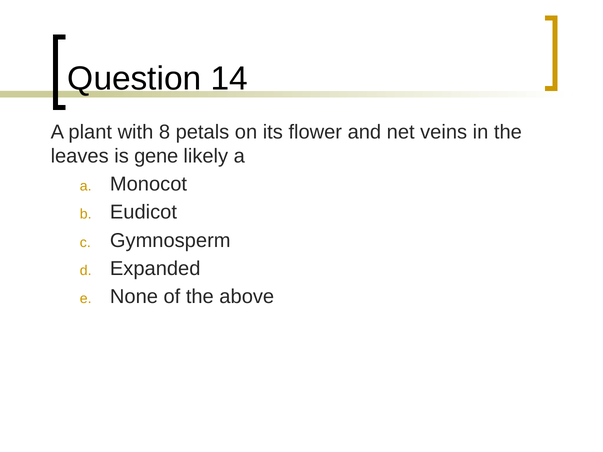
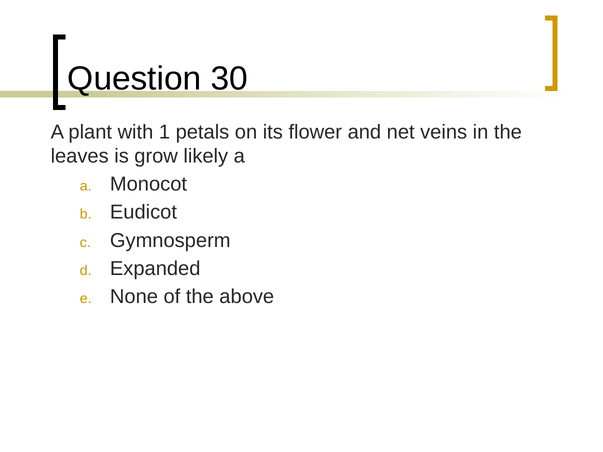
14: 14 -> 30 (229, 79)
8: 8 -> 1 (165, 132)
gene: gene -> grow (156, 156)
